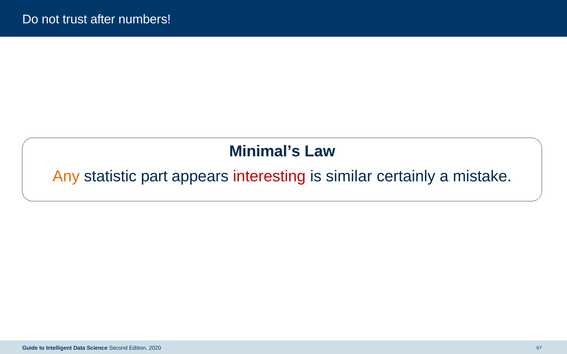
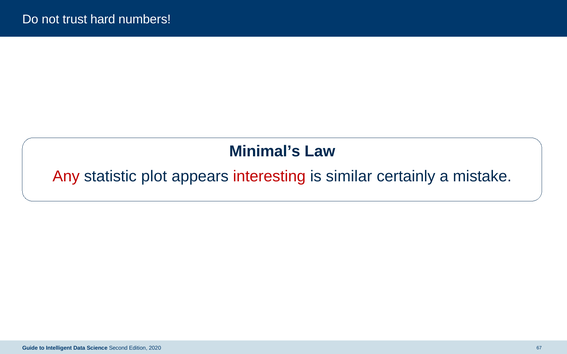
after: after -> hard (103, 19)
Any colour: orange -> red (66, 176)
part: part -> plot (154, 176)
